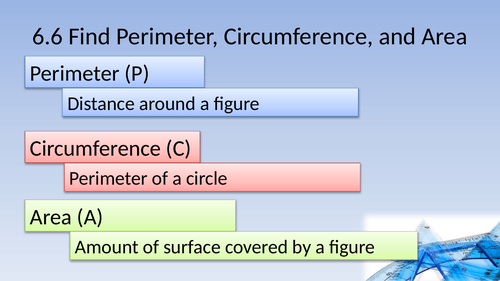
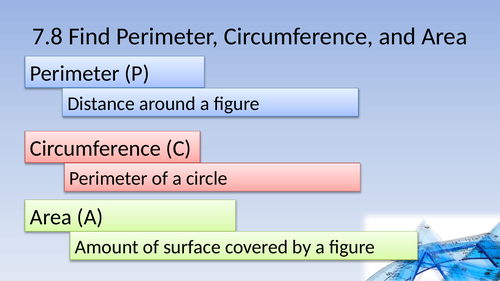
6.6: 6.6 -> 7.8 (48, 36)
